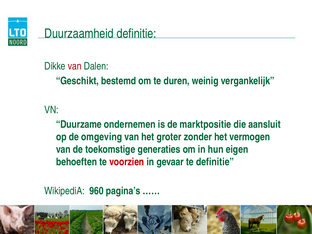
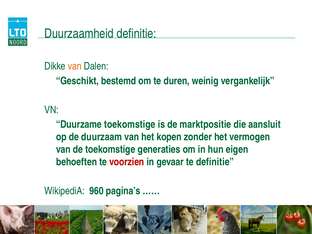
van colour: red -> orange (75, 66)
Duurzame ondernemen: ondernemen -> toekomstige (130, 125)
omgeving: omgeving -> duurzaam (102, 137)
groter: groter -> kopen (169, 137)
